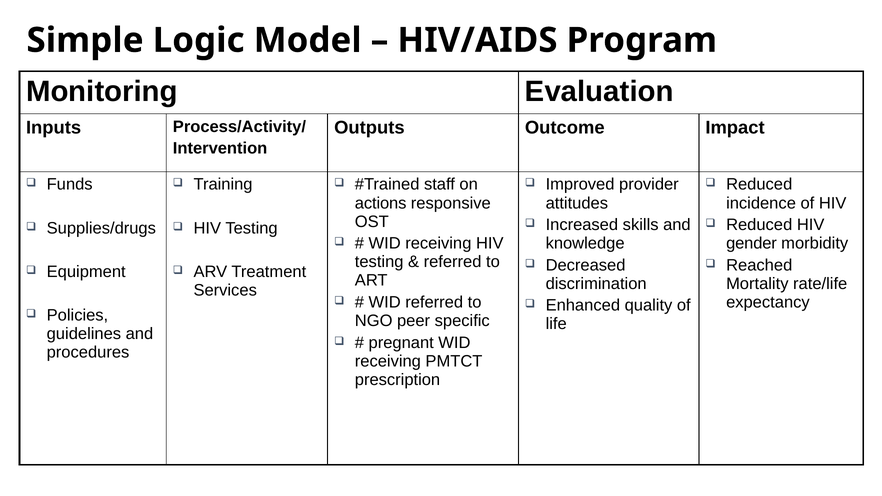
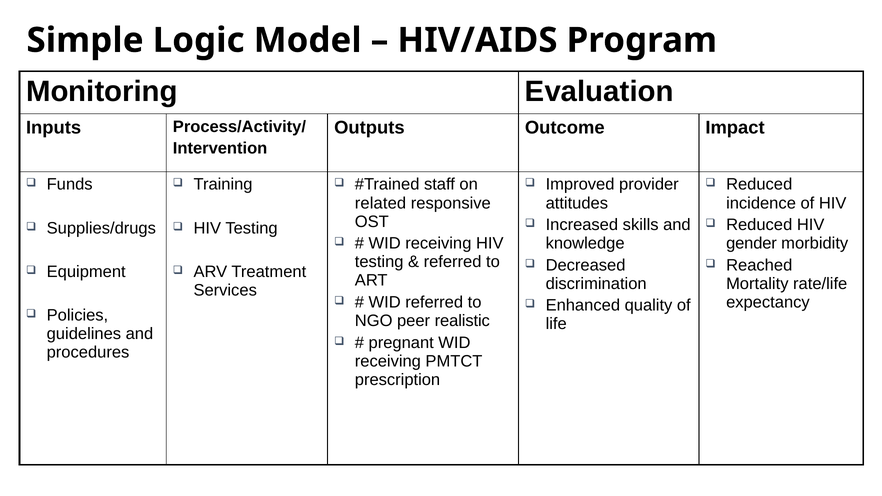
actions: actions -> related (381, 203)
specific: specific -> realistic (462, 321)
